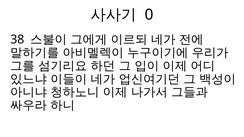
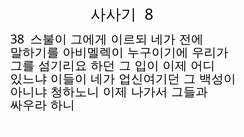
0: 0 -> 8 (149, 15)
